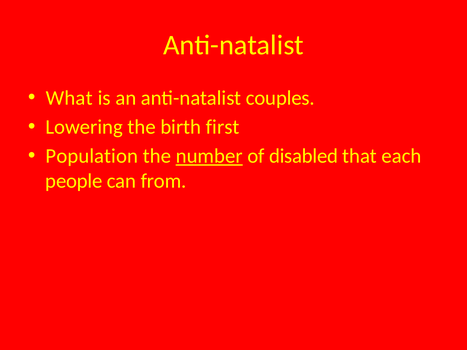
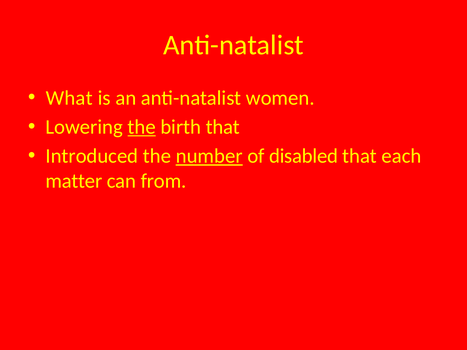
couples: couples -> women (280, 98)
the underline: none -> present (142, 127)
birth first: first -> that (223, 127)
Population: Population -> Introduced (92, 156)
people: people -> matter (74, 181)
